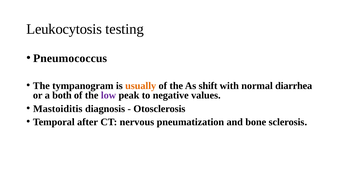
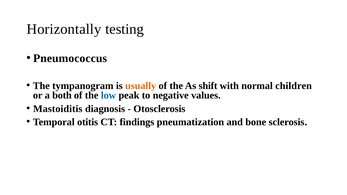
Leukocytosis: Leukocytosis -> Horizontally (64, 29)
diarrhea: diarrhea -> children (294, 86)
low colour: purple -> blue (108, 95)
after: after -> otitis (88, 122)
nervous: nervous -> findings (137, 122)
